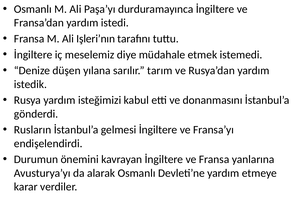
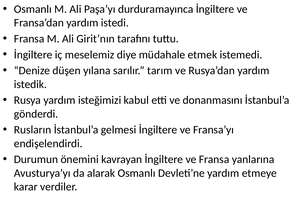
Işleri’nın: Işleri’nın -> Girit’nın (96, 39)
